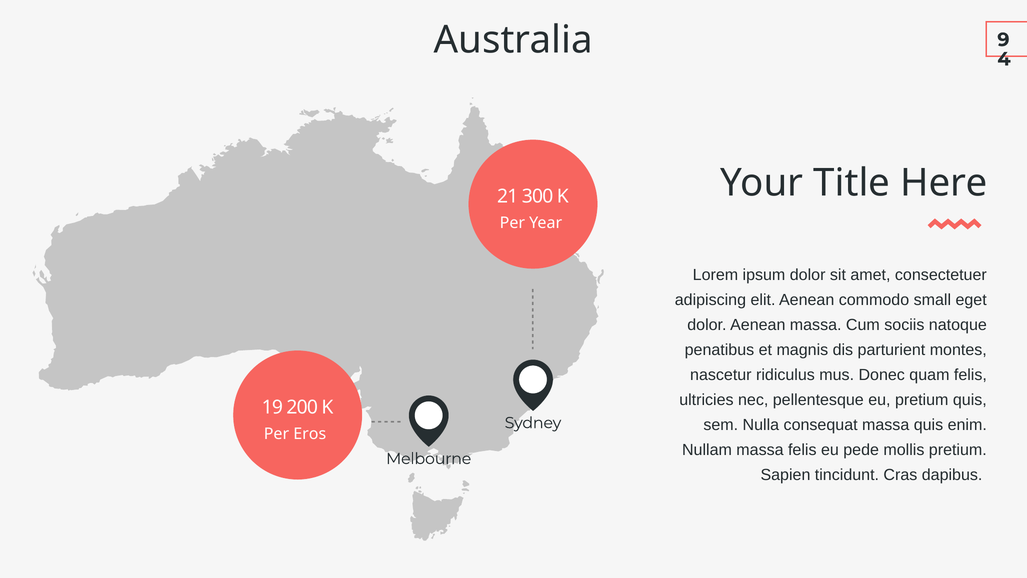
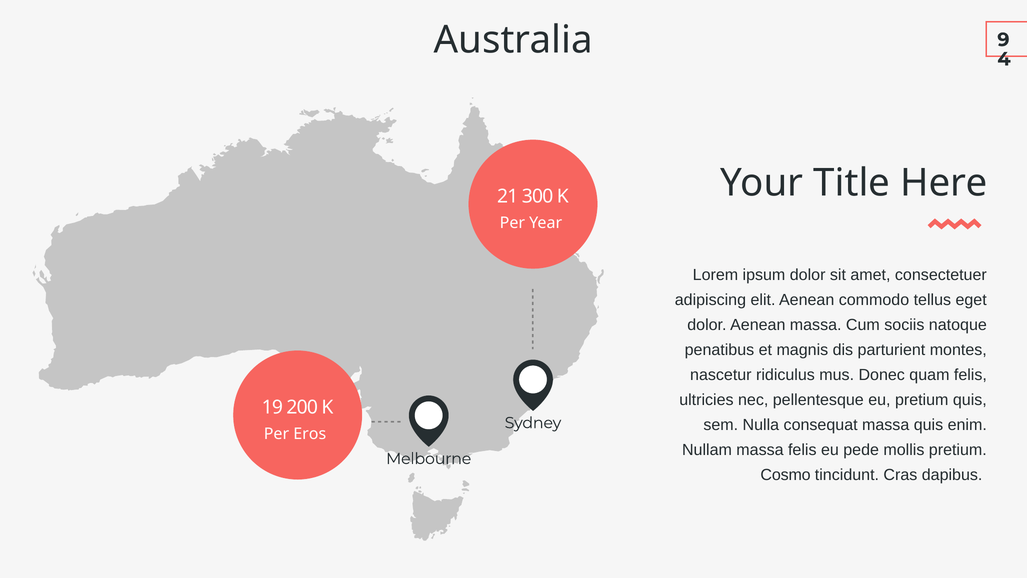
small: small -> tellus (932, 300)
Sapien: Sapien -> Cosmo (786, 475)
